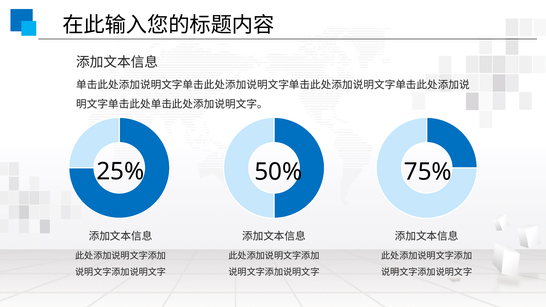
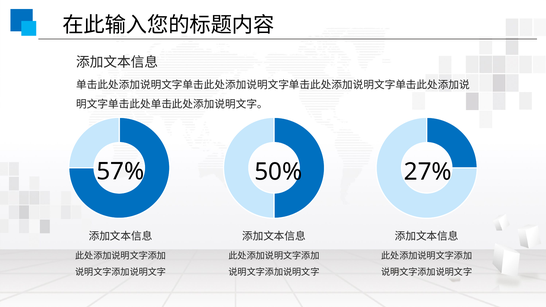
25%: 25% -> 57% (120, 171)
75%: 75% -> 27% (428, 172)
